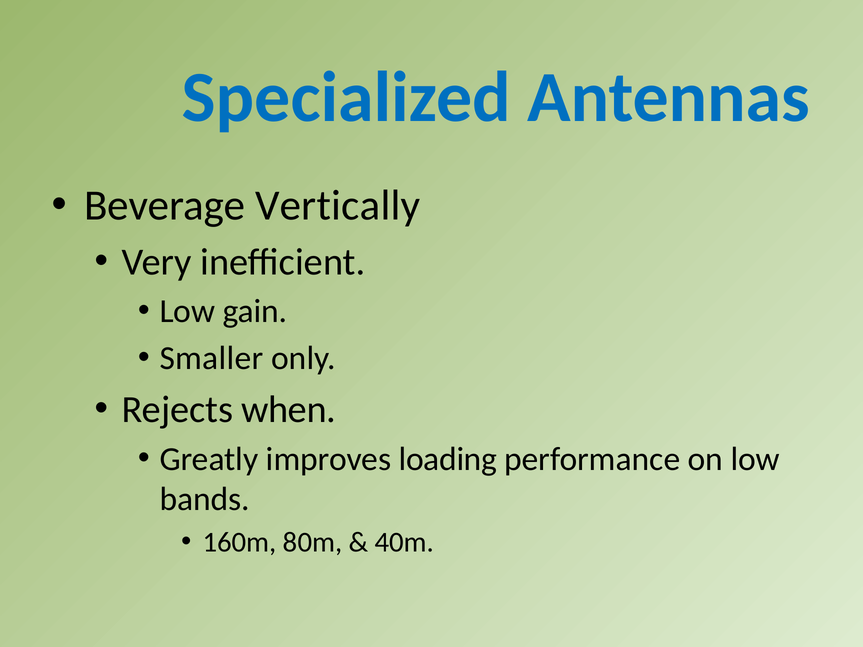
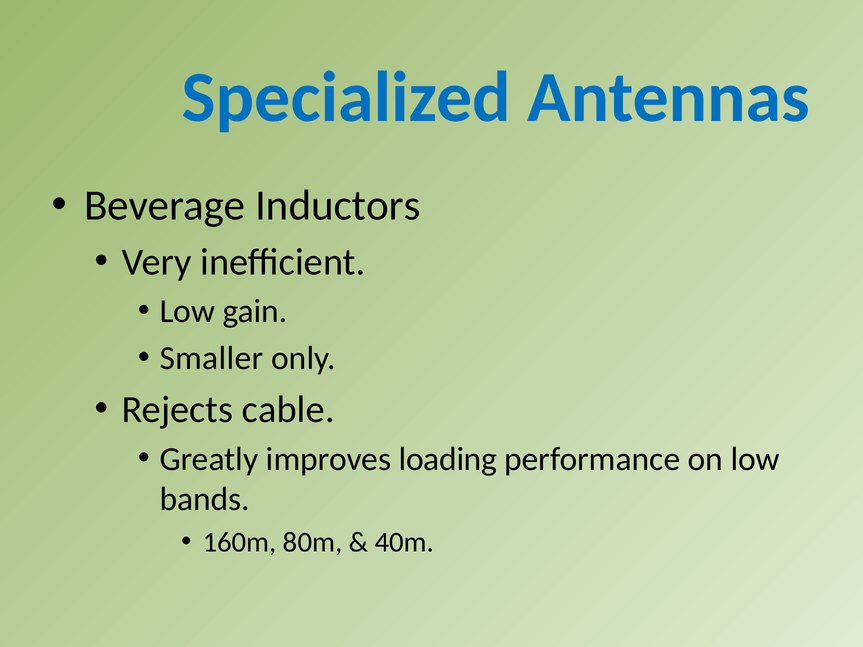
Vertically: Vertically -> Inductors (338, 206)
when: when -> cable (288, 410)
